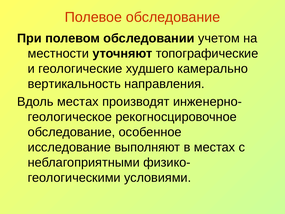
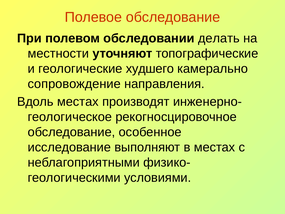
учетом: учетом -> делать (219, 38)
вертикальность: вертикальность -> сопровождение (74, 84)
